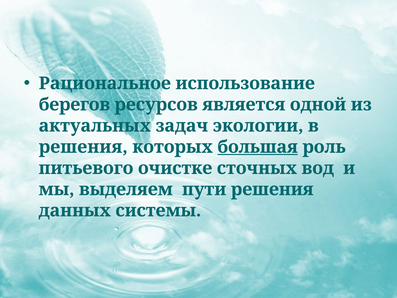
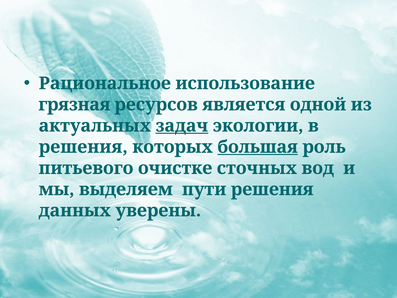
берегов: берегов -> грязная (74, 104)
задач underline: none -> present (182, 126)
системы: системы -> уверены (158, 210)
